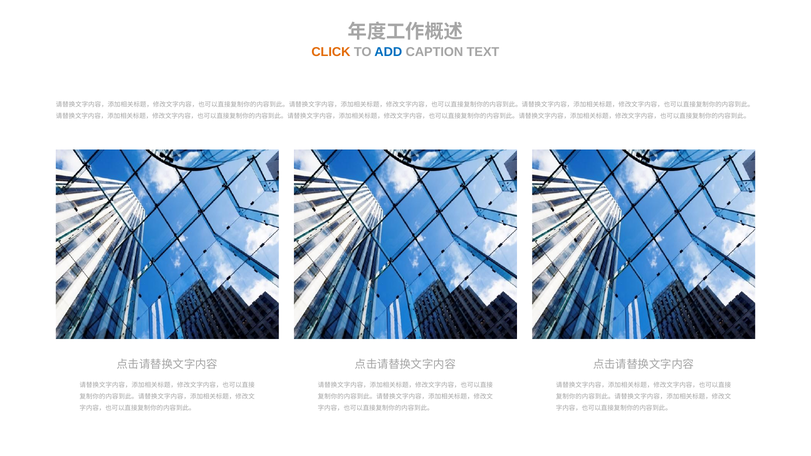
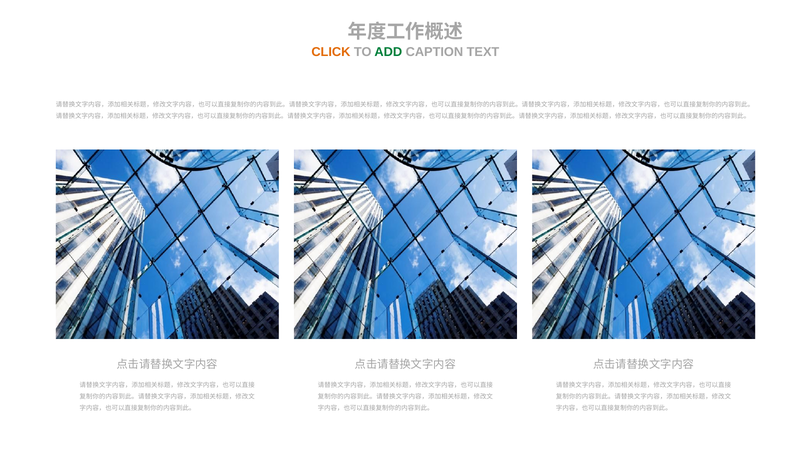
ADD colour: blue -> green (388, 52)
